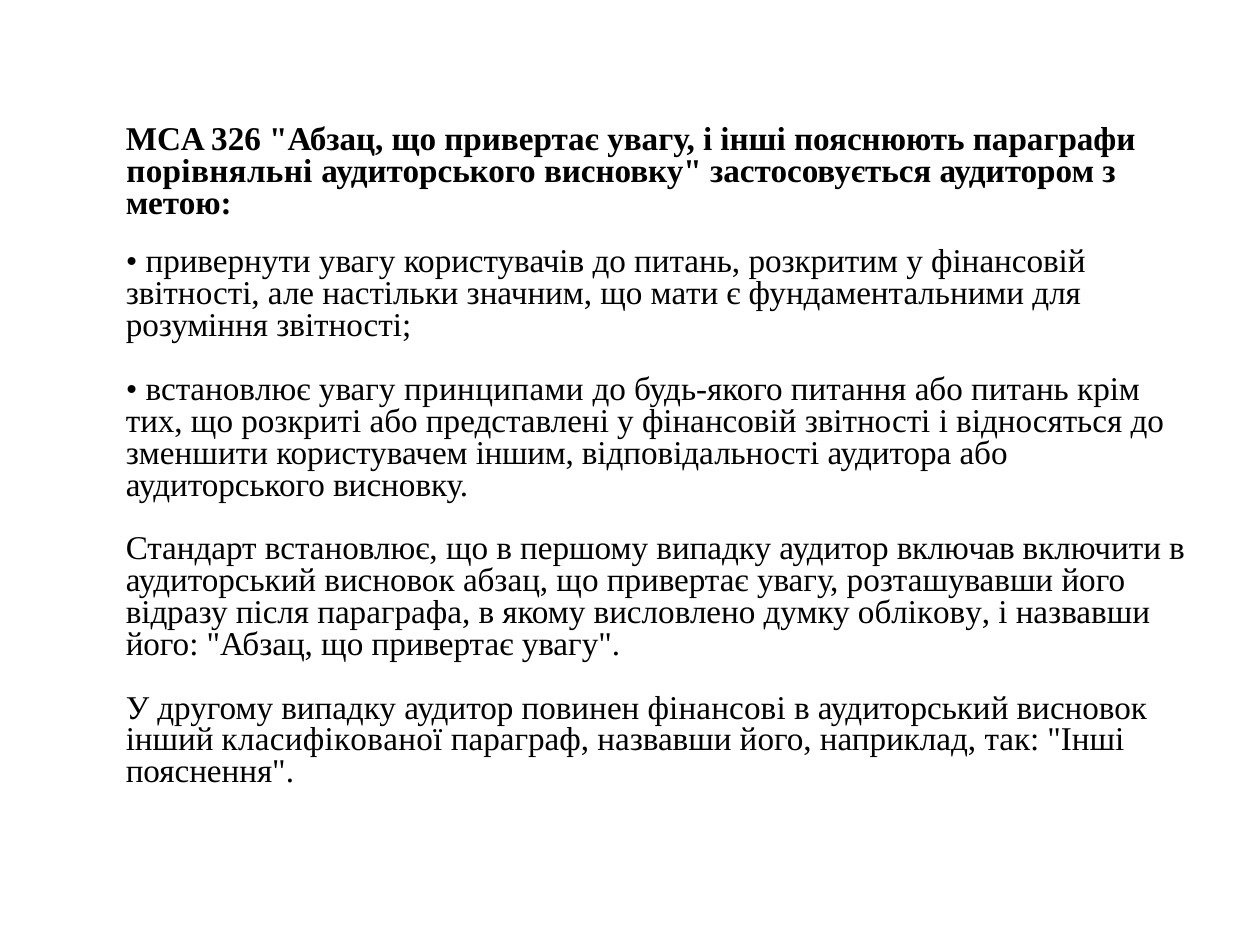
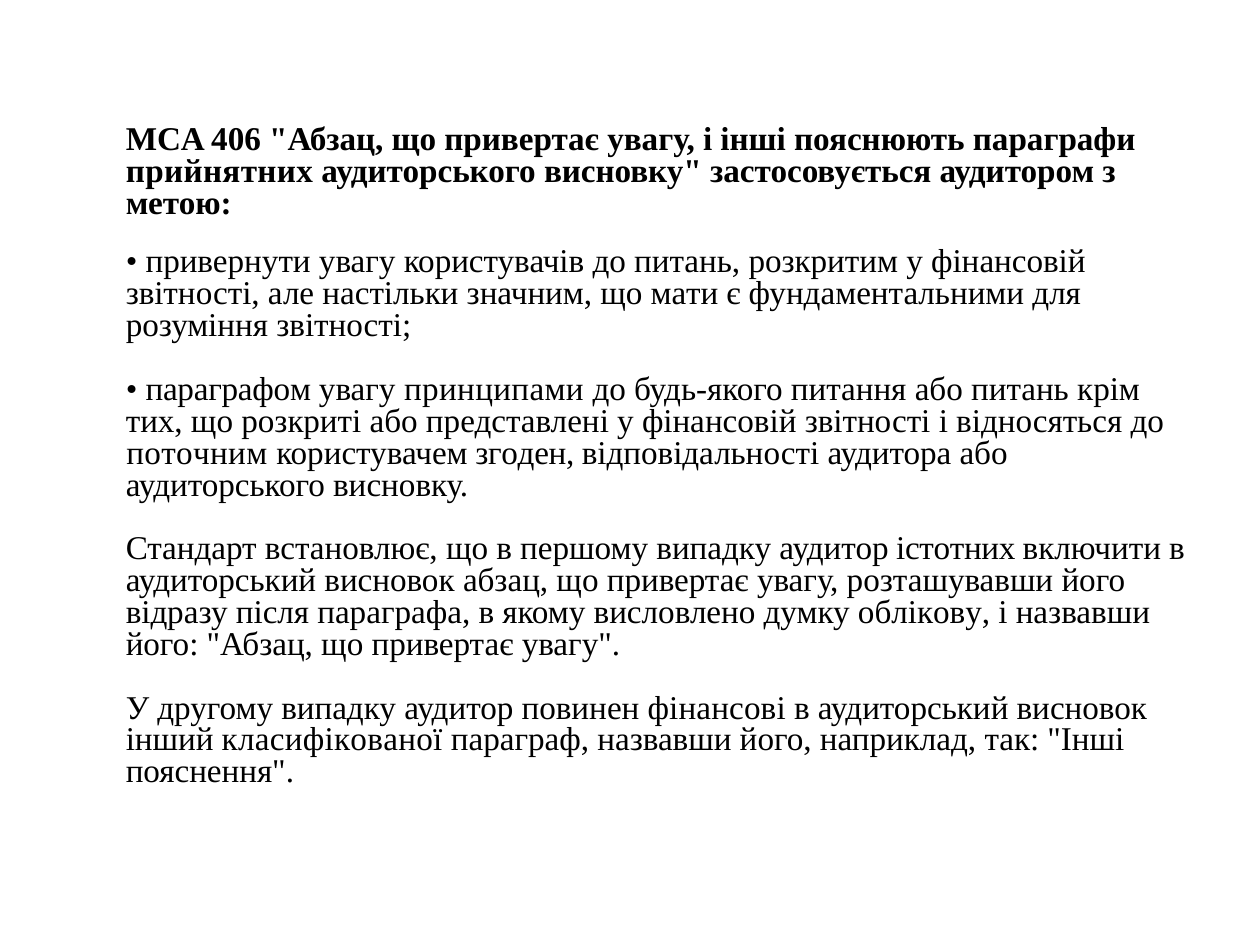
326: 326 -> 406 (236, 140)
порівняльні: порівняльні -> прийнятних (219, 171)
встановлює: встановлює -> параграфом (228, 389)
зменшити: зменшити -> поточним (197, 453)
іншим: іншим -> згоден (525, 453)
включав: включав -> істотних (956, 549)
